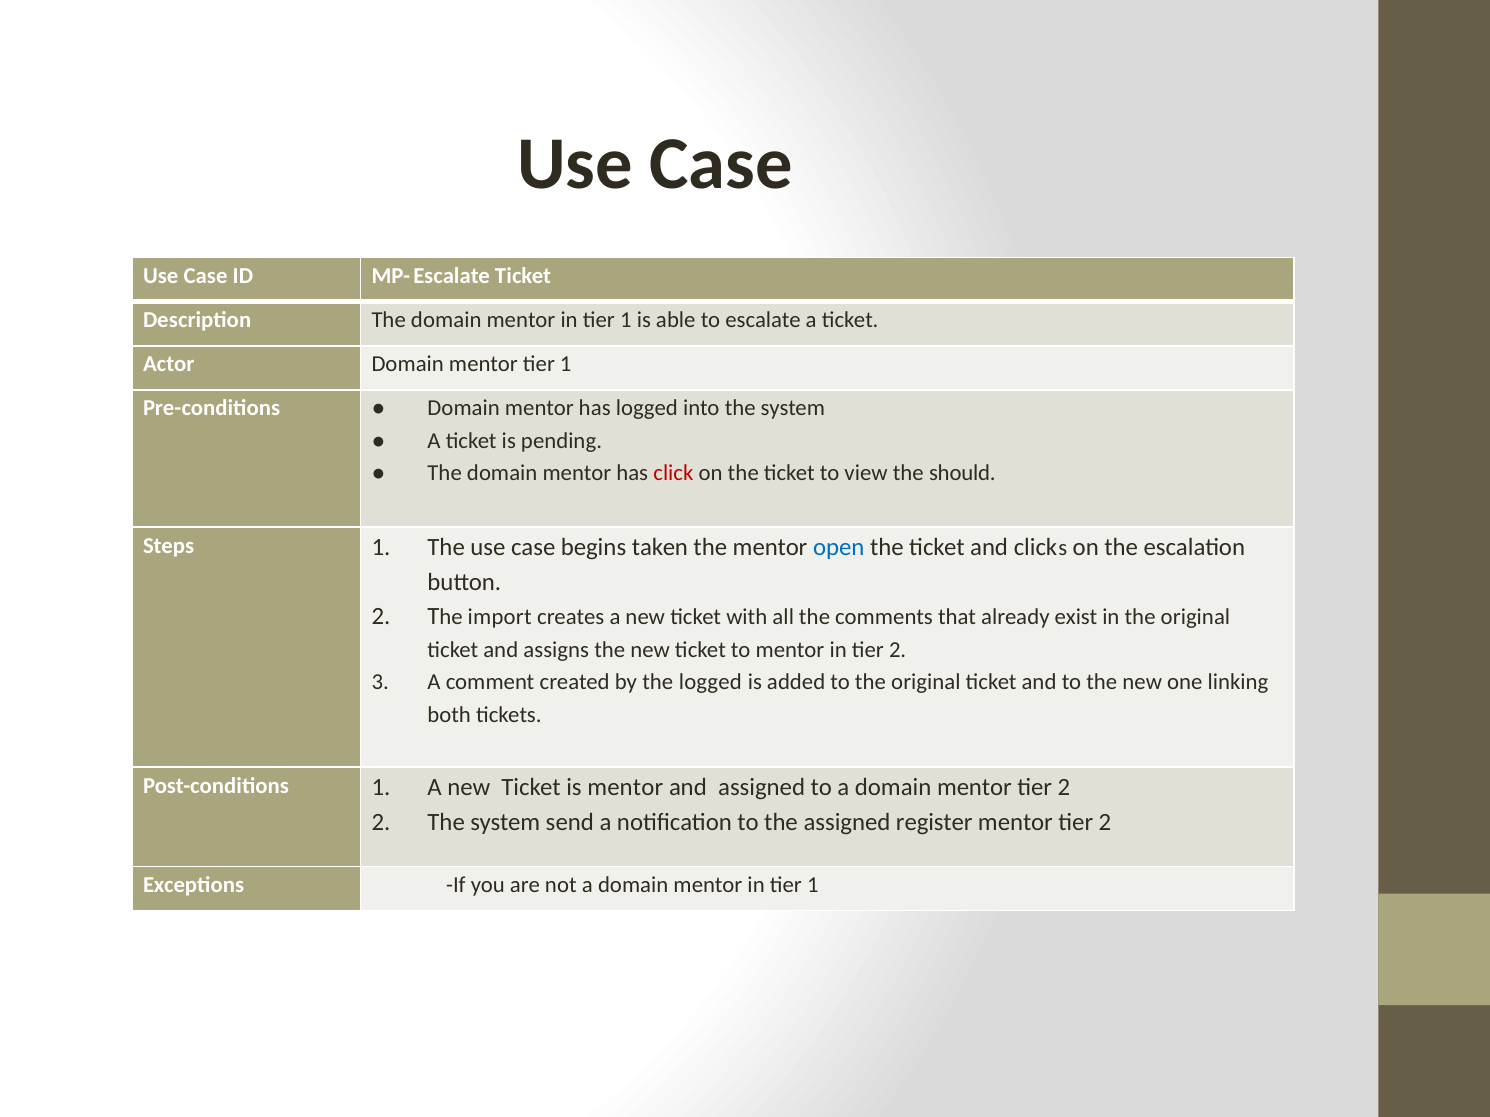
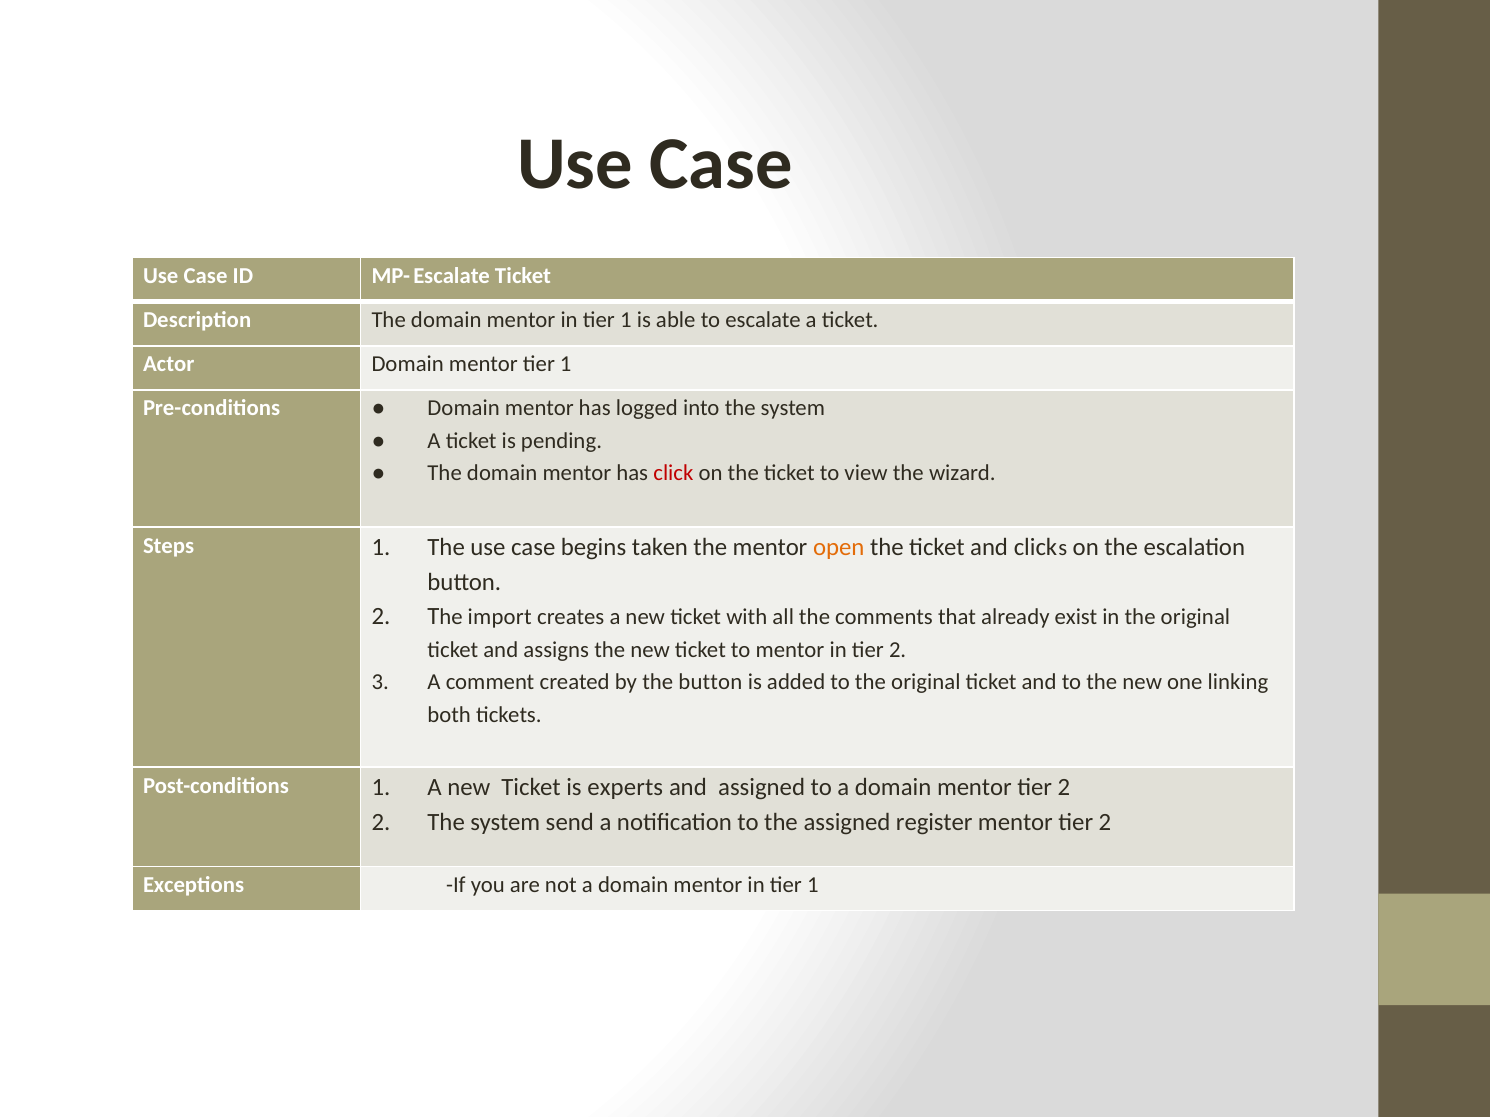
should: should -> wizard (962, 473)
open colour: blue -> orange (839, 547)
the logged: logged -> button (710, 683)
is mentor: mentor -> experts (625, 788)
